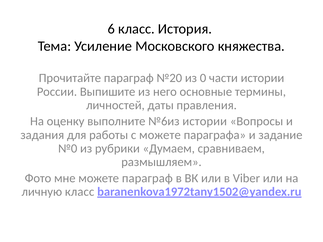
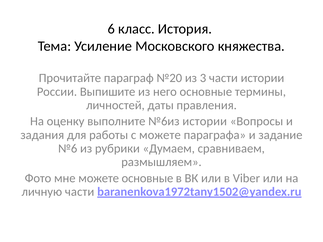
0: 0 -> 3 (203, 78)
№0: №0 -> №6 (68, 149)
можете параграф: параграф -> основные (147, 178)
личную класс: класс -> части (80, 192)
